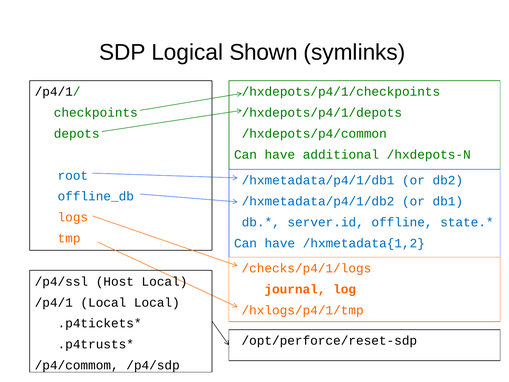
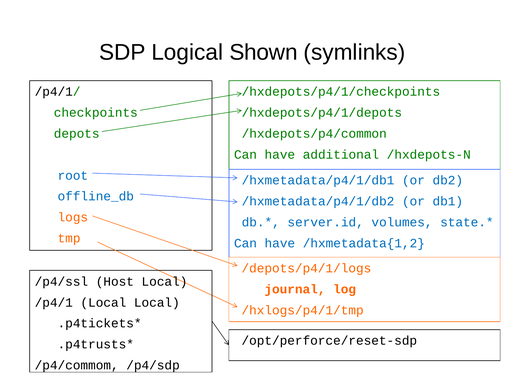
offline: offline -> volumes (402, 222)
/checks/p4/1/logs: /checks/p4/1/logs -> /depots/p4/1/logs (306, 268)
